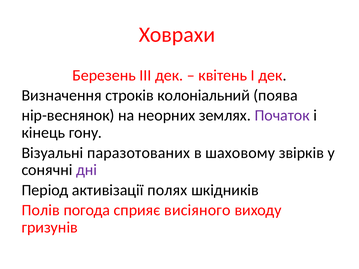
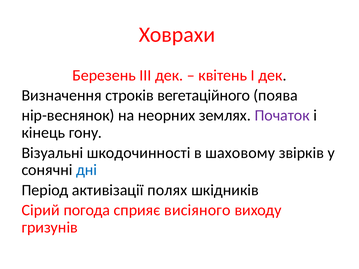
колоніальний: колоніальний -> вегетаційного (204, 95)
паразотованих: паразотованих -> шкодочинності (139, 153)
дні colour: purple -> blue (87, 170)
Полів: Полів -> Сірий (41, 210)
